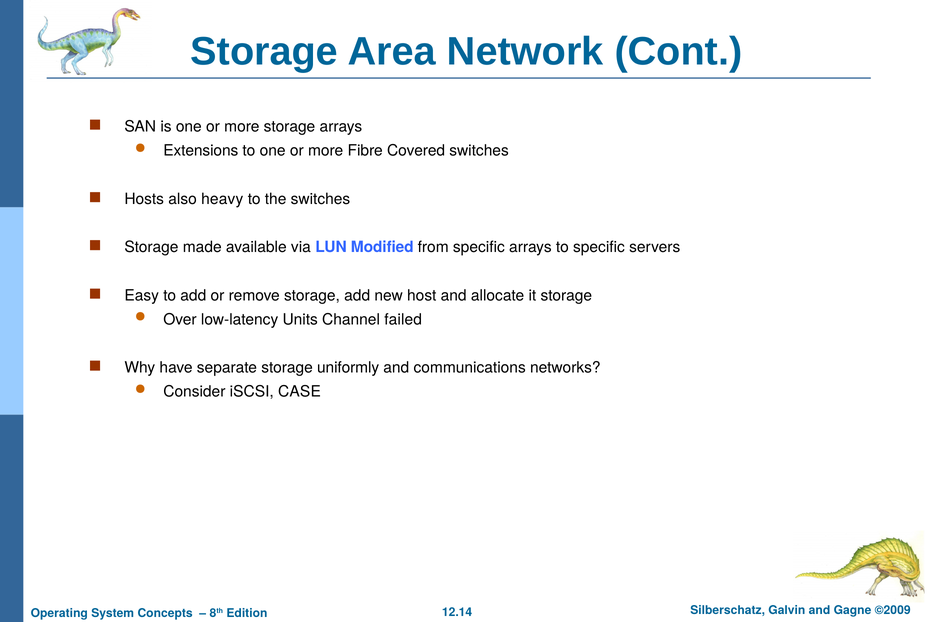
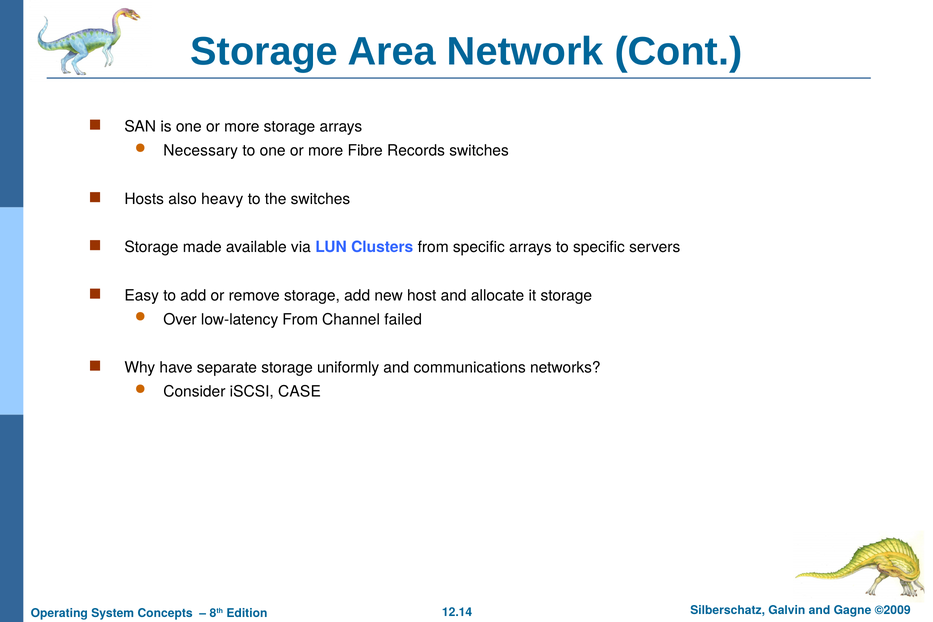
Extensions: Extensions -> Necessary (201, 151)
Covered: Covered -> Records (416, 151)
Modified: Modified -> Clusters (382, 247)
low-latency Units: Units -> From (300, 319)
